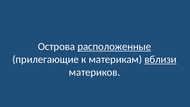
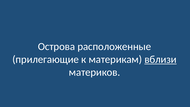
расположенные underline: present -> none (114, 47)
